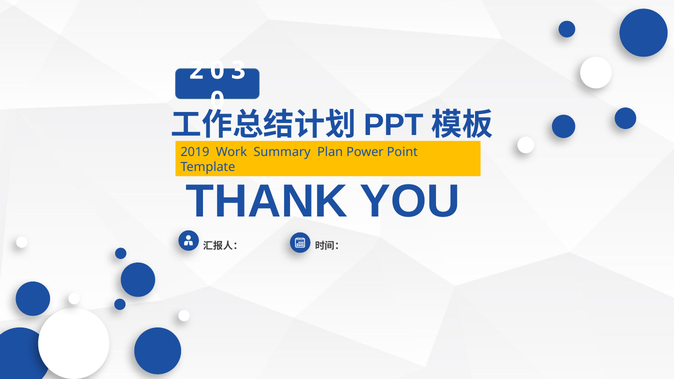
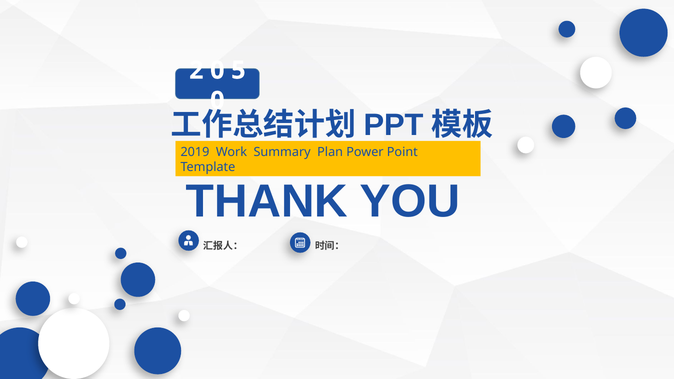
3: 3 -> 5 (238, 70)
